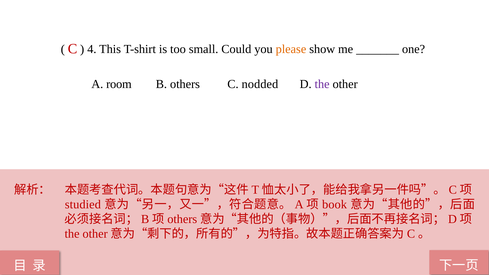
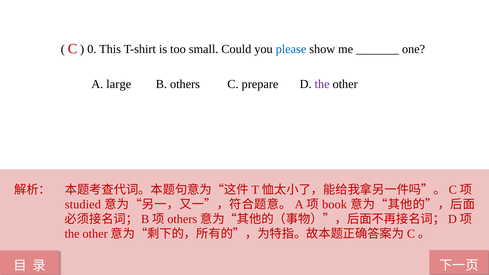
4: 4 -> 0 (92, 49)
please colour: orange -> blue (291, 49)
room: room -> large (119, 84)
nodded: nodded -> prepare (260, 84)
